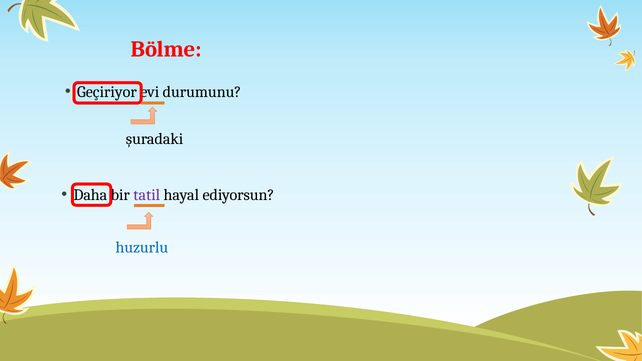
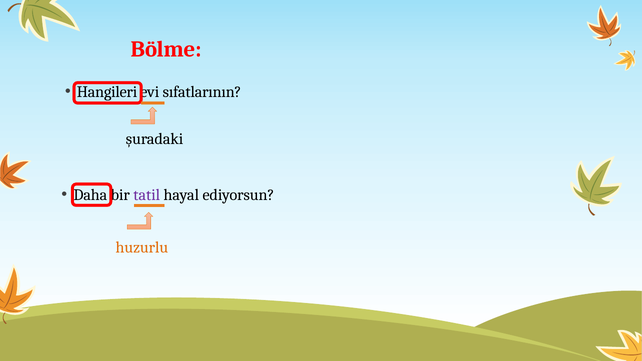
Geçiriyor: Geçiriyor -> Hangileri (107, 92)
durumunu: durumunu -> sıfatlarının (202, 92)
huzurlu colour: blue -> orange (142, 248)
